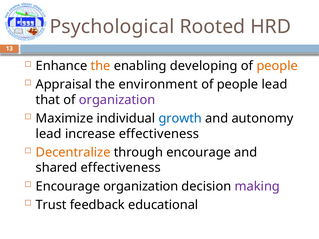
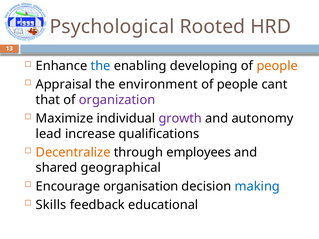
the colour: orange -> blue (101, 66)
people lead: lead -> cant (275, 85)
growth colour: blue -> purple (180, 119)
increase effectiveness: effectiveness -> qualifications (159, 134)
through encourage: encourage -> employees (199, 152)
shared effectiveness: effectiveness -> geographical (121, 168)
Encourage organization: organization -> organisation (141, 186)
making colour: purple -> blue (257, 186)
Trust: Trust -> Skills (51, 205)
